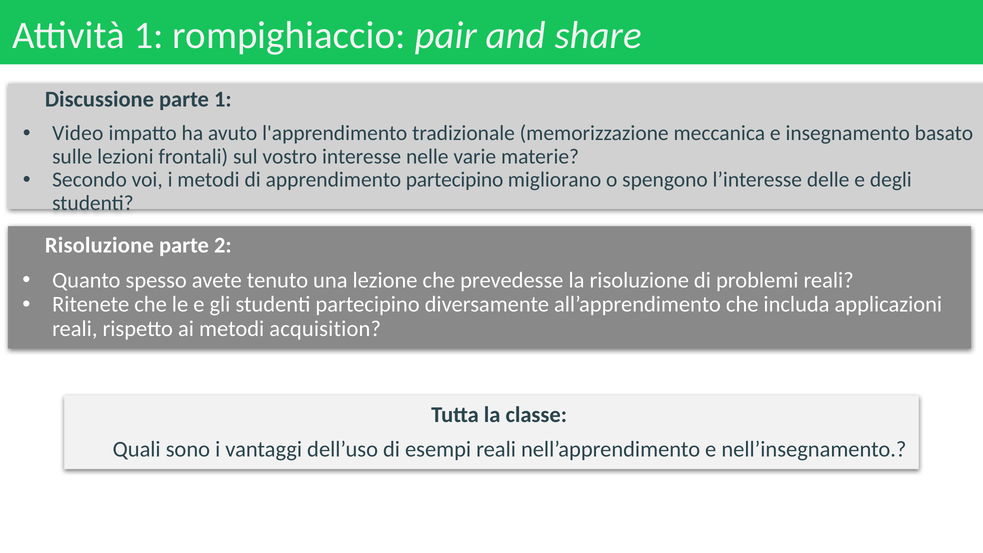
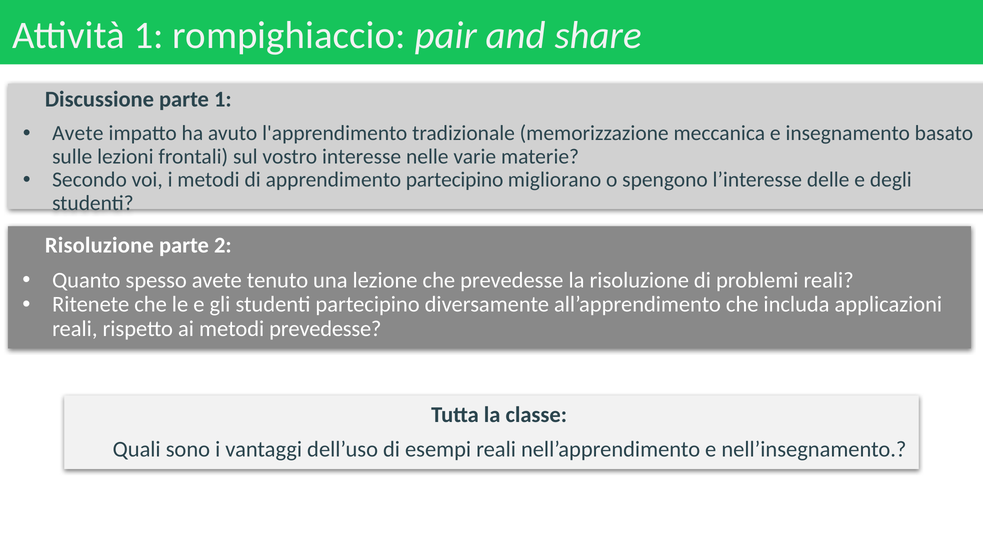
Video: Video -> Avete (78, 133)
metodi acquisition: acquisition -> prevedesse (325, 329)
